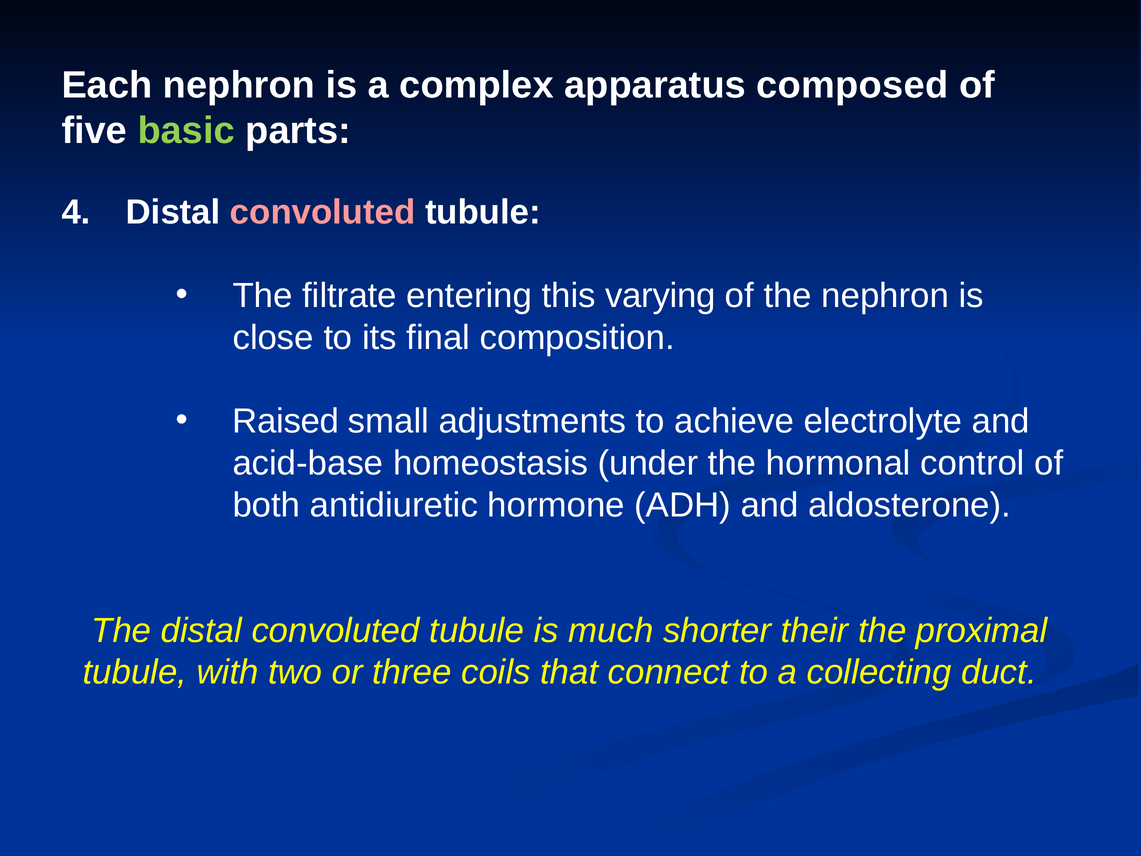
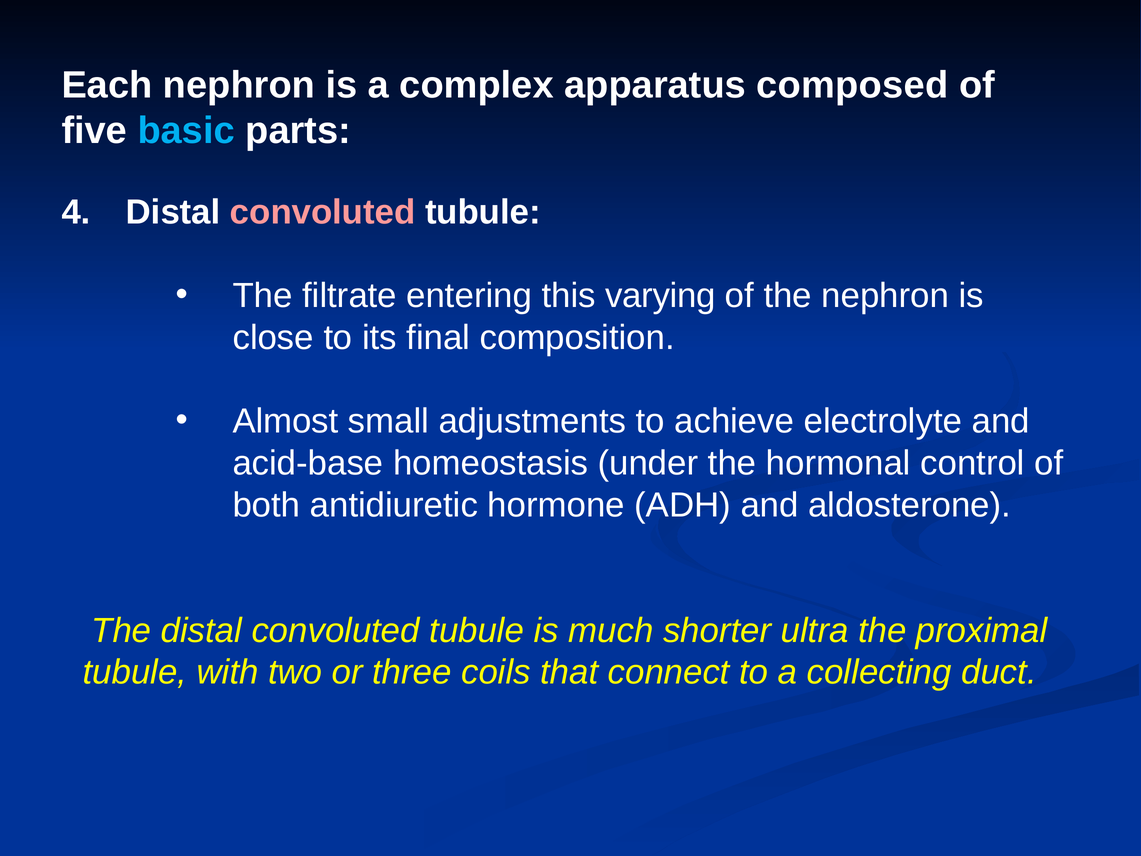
basic colour: light green -> light blue (186, 131)
Raised: Raised -> Almost (286, 421)
their: their -> ultra (815, 630)
